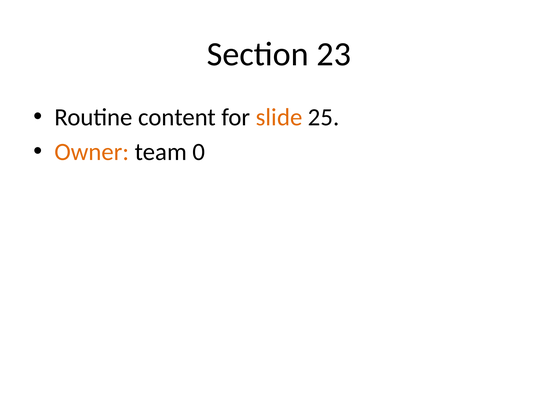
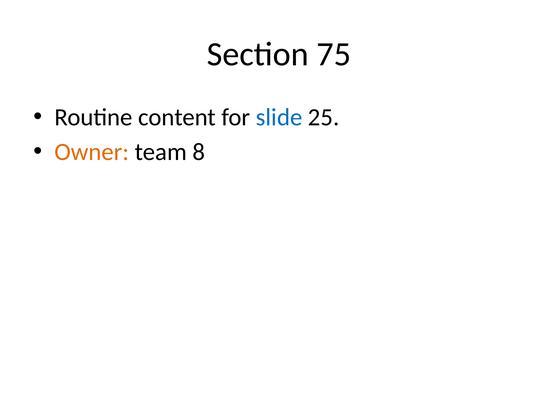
23: 23 -> 75 (334, 54)
slide colour: orange -> blue (279, 117)
0: 0 -> 8 (199, 152)
